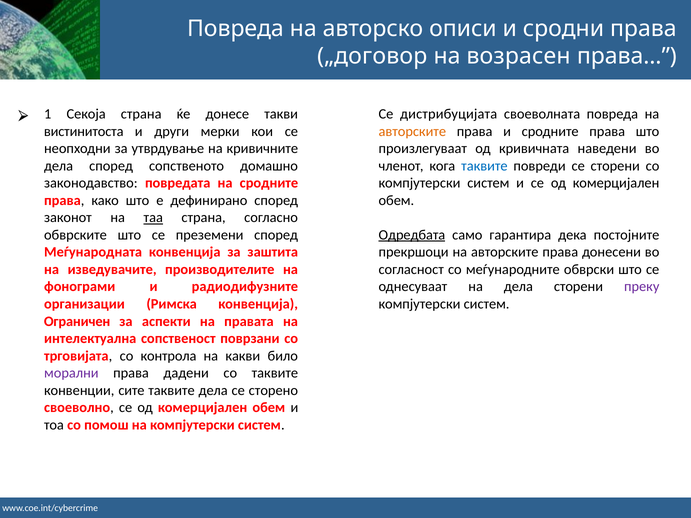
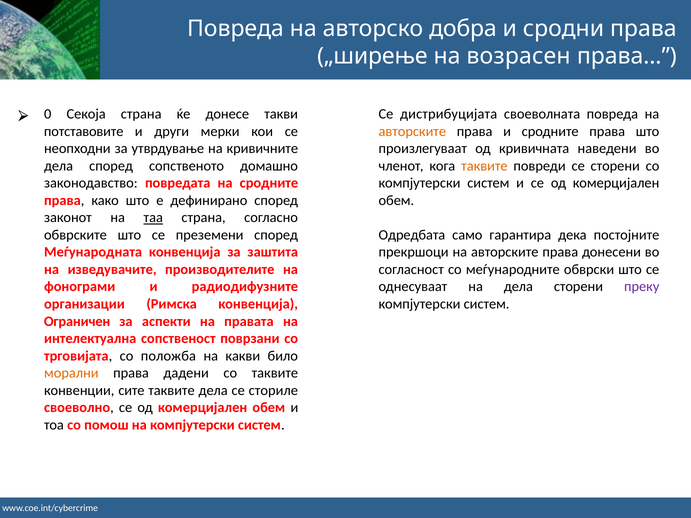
описи: описи -> добра (463, 29)
„договор: „договор -> „ширење (372, 56)
1: 1 -> 0 (48, 114)
вистинитоста: вистинитоста -> потставовите (84, 131)
таквите colour: blue -> orange (484, 166)
Одредбата underline: present -> none (412, 235)
контрола: контрола -> положба (168, 356)
морални colour: purple -> orange (71, 373)
сторено: сторено -> сториле (273, 391)
